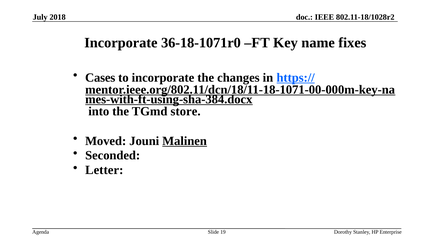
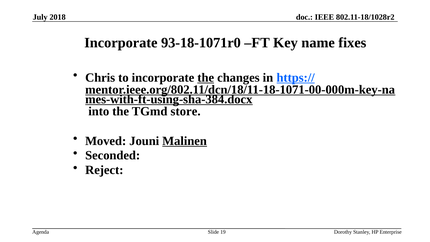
36-18-1071r0: 36-18-1071r0 -> 93-18-1071r0 (201, 43)
Cases: Cases -> Chris (100, 78)
the underline: none -> present (206, 78)
Letter: Letter -> Reject (104, 170)
